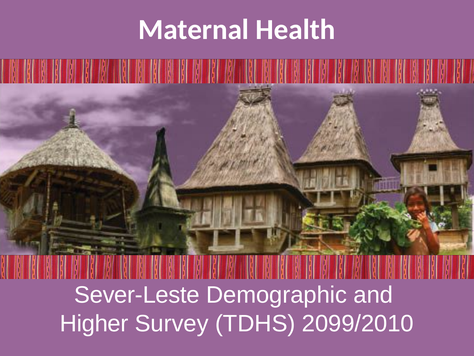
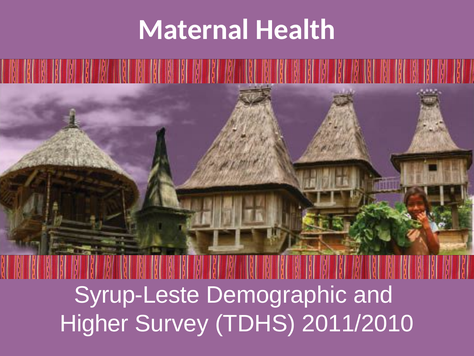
Sever-Leste: Sever-Leste -> Syrup-Leste (137, 295)
2099/2010: 2099/2010 -> 2011/2010 (358, 323)
